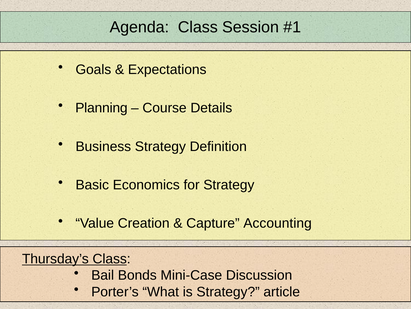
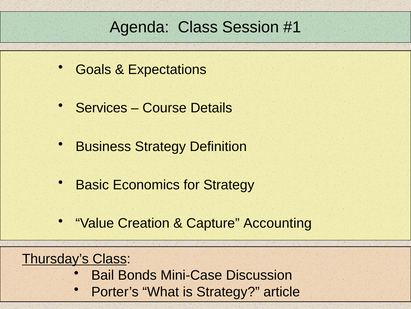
Planning: Planning -> Services (101, 108)
